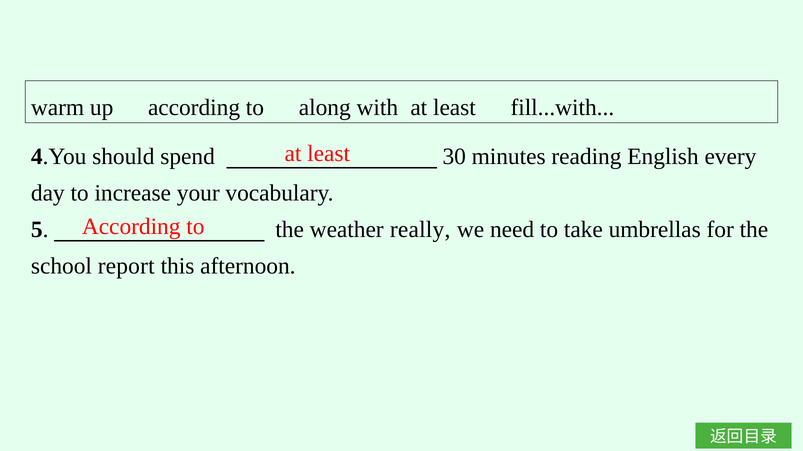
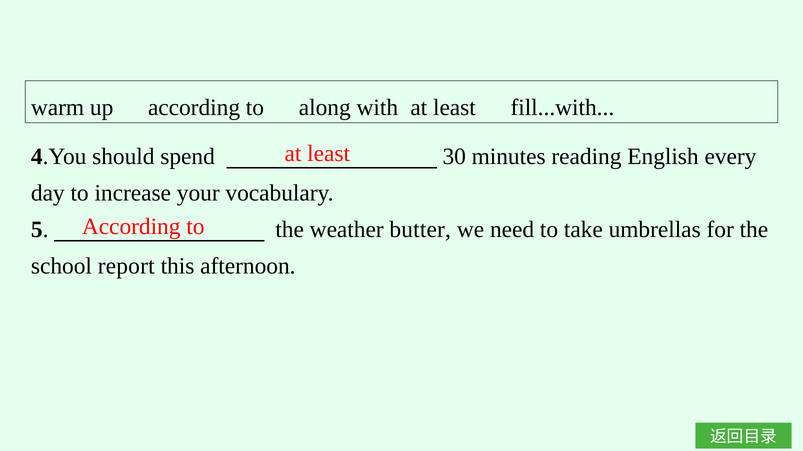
really: really -> butter (420, 230)
